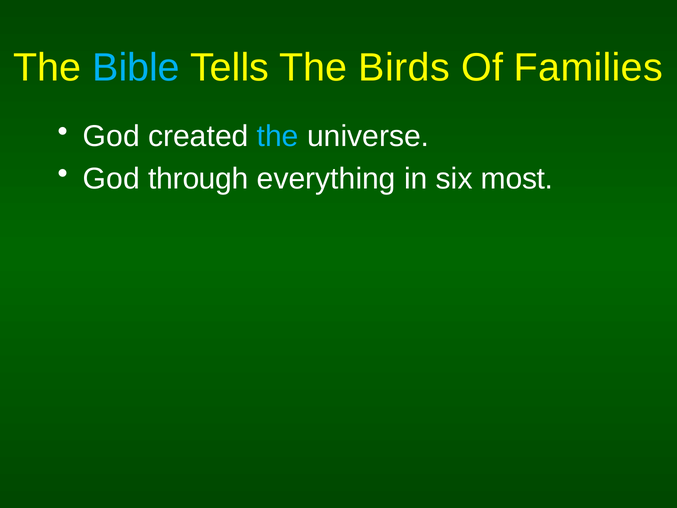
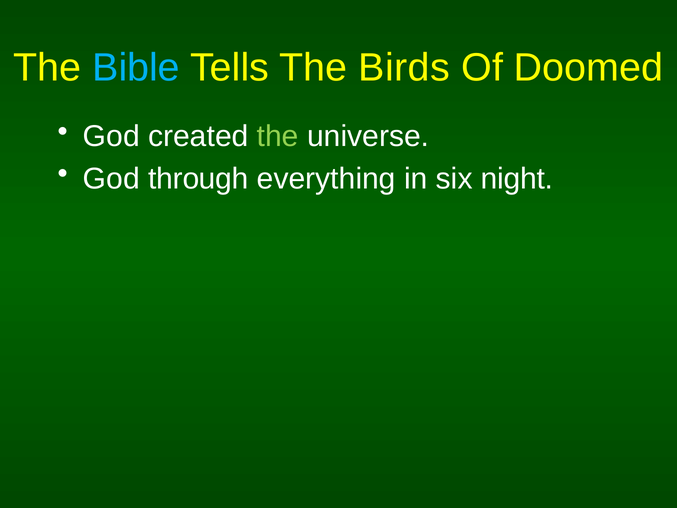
Families: Families -> Doomed (589, 68)
the colour: light blue -> light green (278, 136)
most: most -> night (517, 179)
